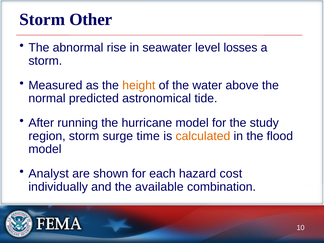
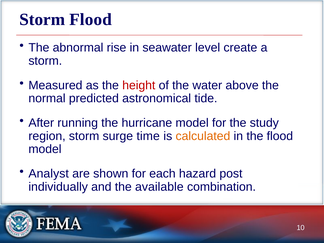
Storm Other: Other -> Flood (91, 20)
losses: losses -> create (240, 48)
height colour: orange -> red (139, 85)
cost: cost -> post (231, 174)
